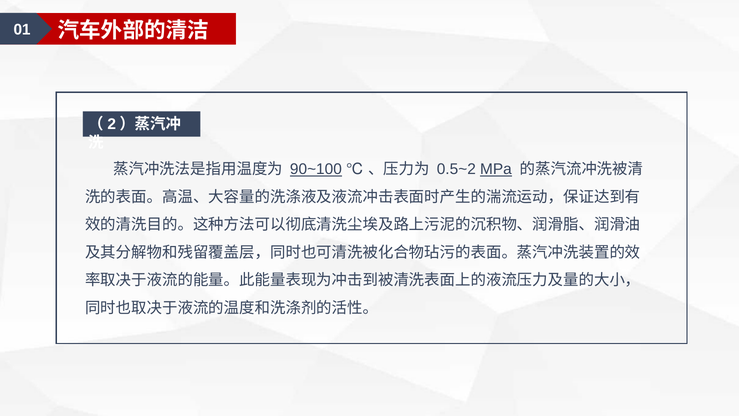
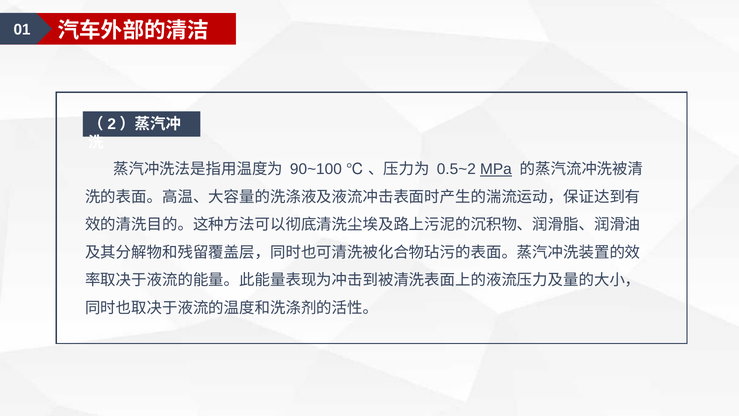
90~100 underline: present -> none (316, 169)
